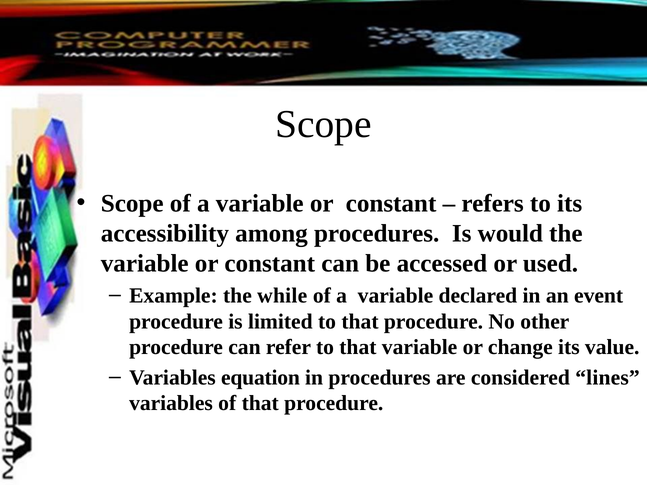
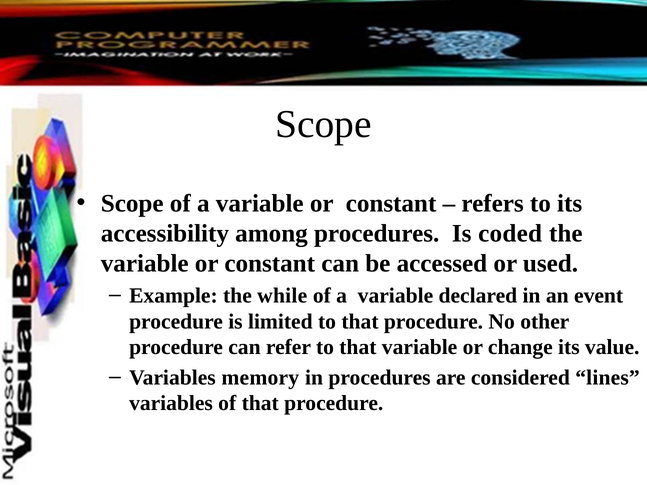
would: would -> coded (510, 234)
equation: equation -> memory (260, 378)
